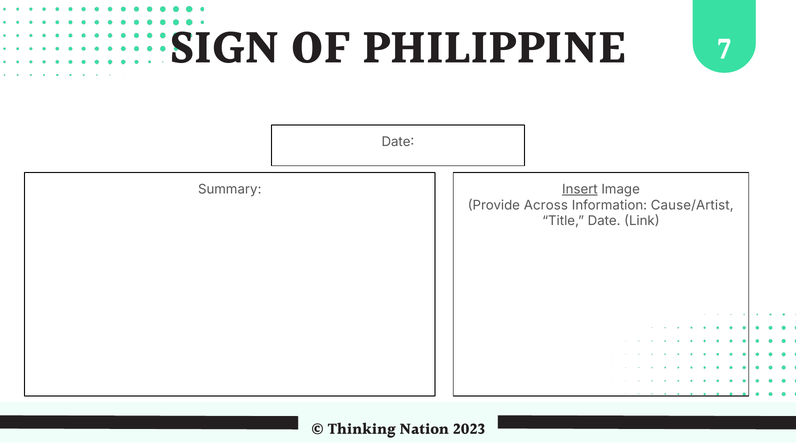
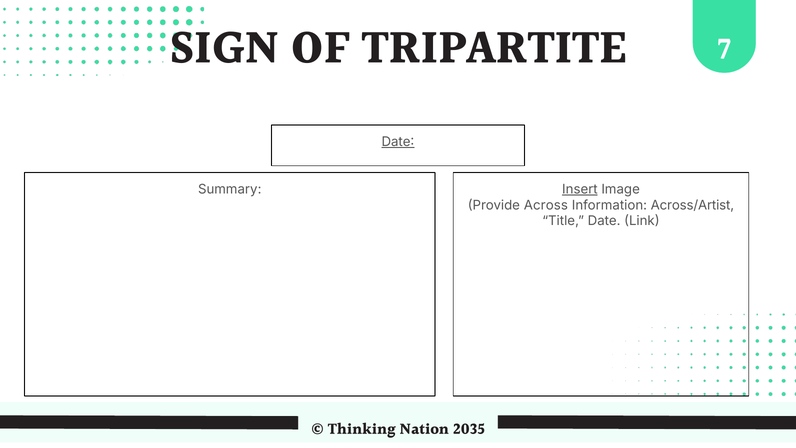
PHILIPPINE: PHILIPPINE -> TRIPARTITE (494, 49)
Date underline: none -> present (398, 142)
Cause/Artist: Cause/Artist -> Across/Artist (692, 205)
2023: 2023 -> 2035 (469, 429)
